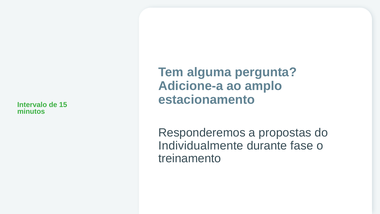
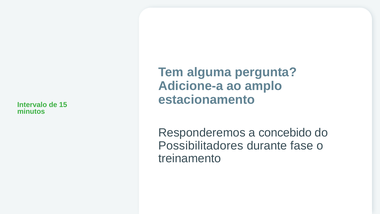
propostas: propostas -> concebido (285, 133)
Individualmente: Individualmente -> Possibilitadores (201, 145)
